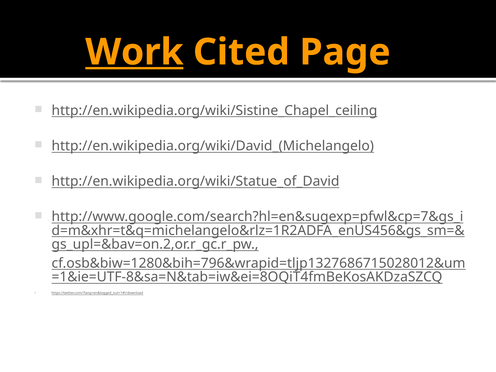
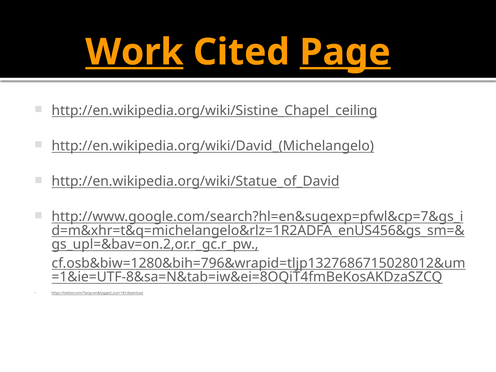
Page underline: none -> present (345, 52)
